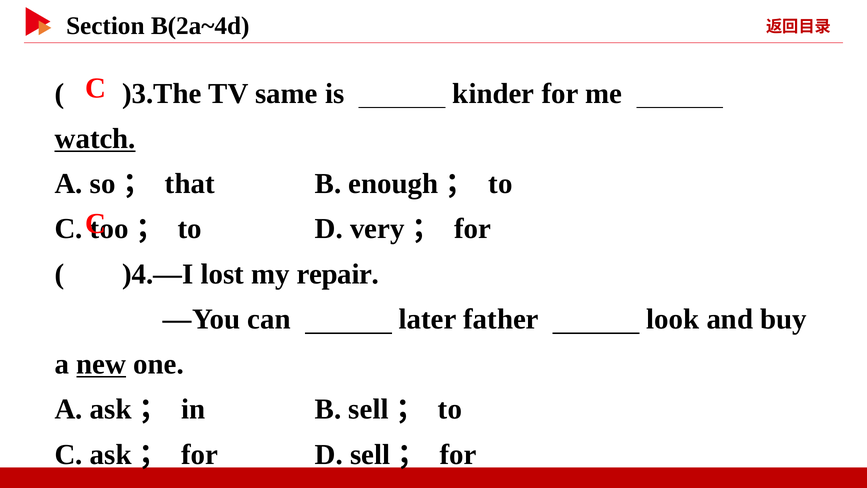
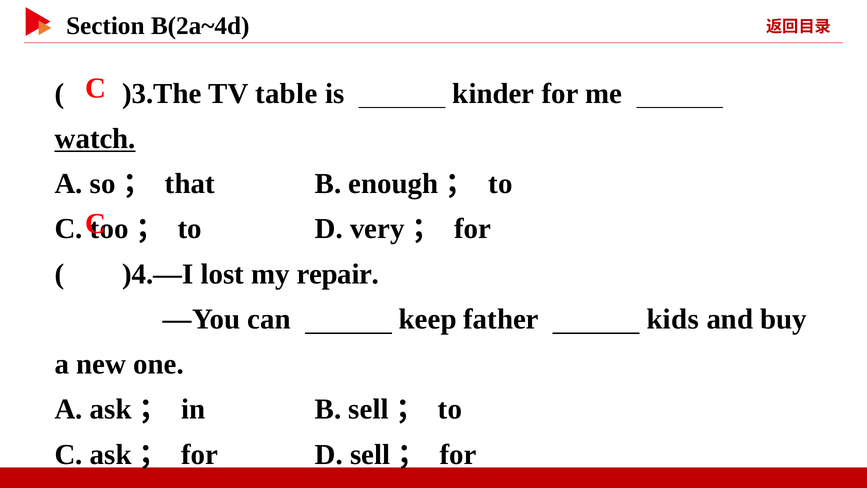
same: same -> table (286, 94)
later: later -> keep (428, 319)
look: look -> kids (673, 319)
new underline: present -> none (101, 364)
